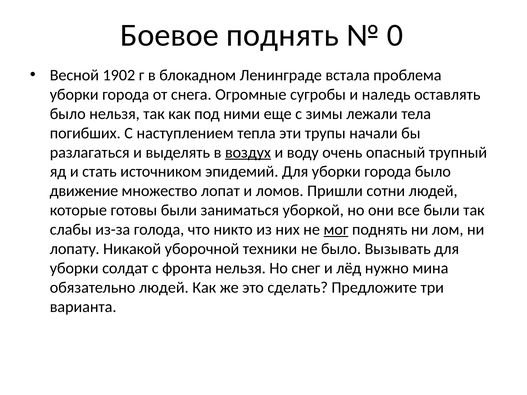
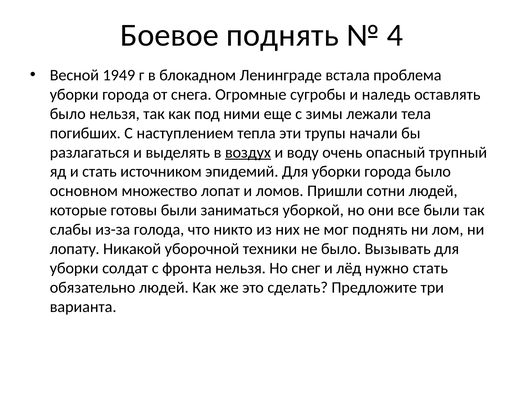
0: 0 -> 4 (395, 35)
1902: 1902 -> 1949 (119, 75)
движение: движение -> основном (84, 191)
мог underline: present -> none (336, 230)
нужно мина: мина -> стать (430, 268)
